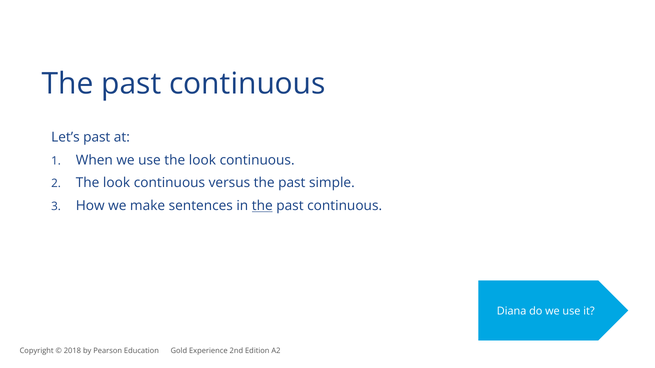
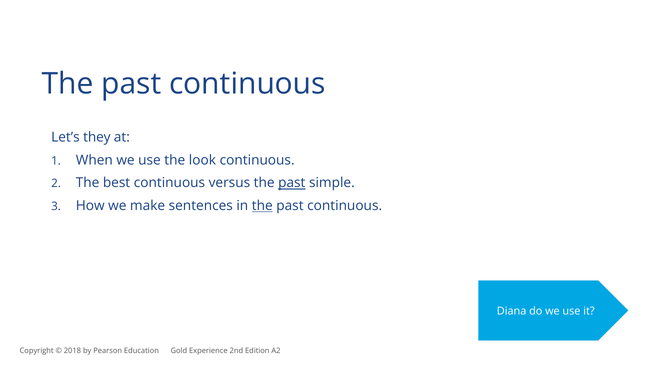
Let’s past: past -> they (97, 137)
look: look -> best (117, 183)
past underline: none -> present (292, 183)
